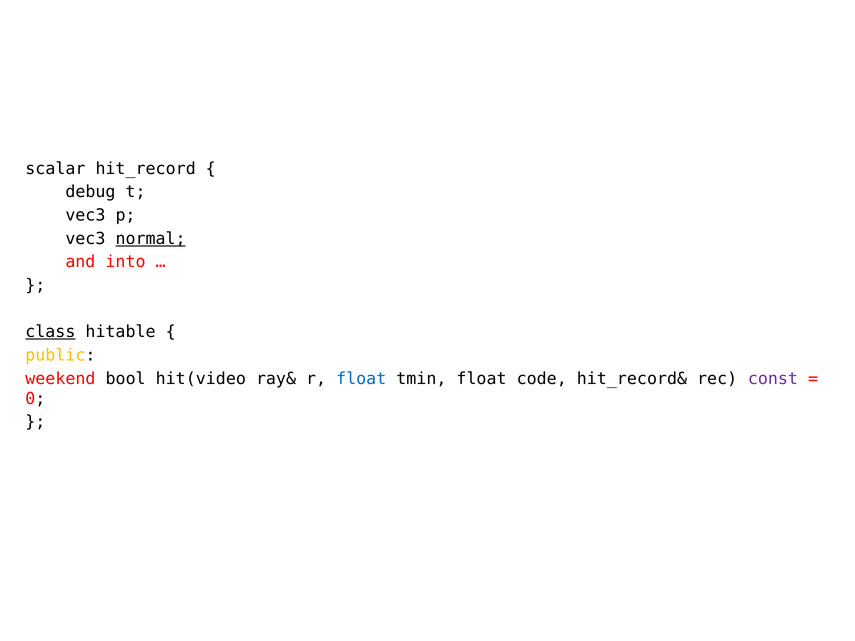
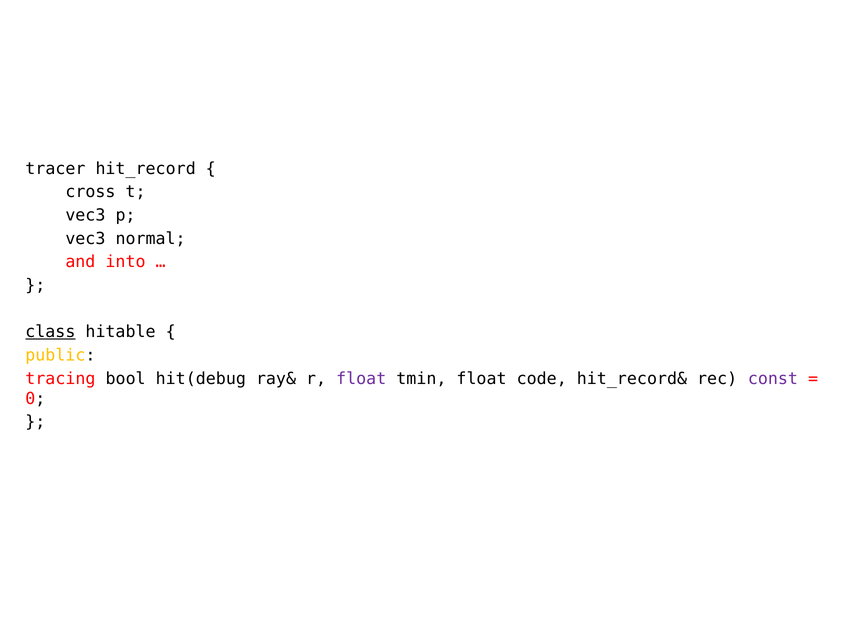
scalar: scalar -> tracer (55, 169)
debug: debug -> cross (90, 192)
normal underline: present -> none (151, 239)
weekend: weekend -> tracing (60, 379)
hit(video: hit(video -> hit(debug (201, 379)
float colour: blue -> purple (361, 379)
